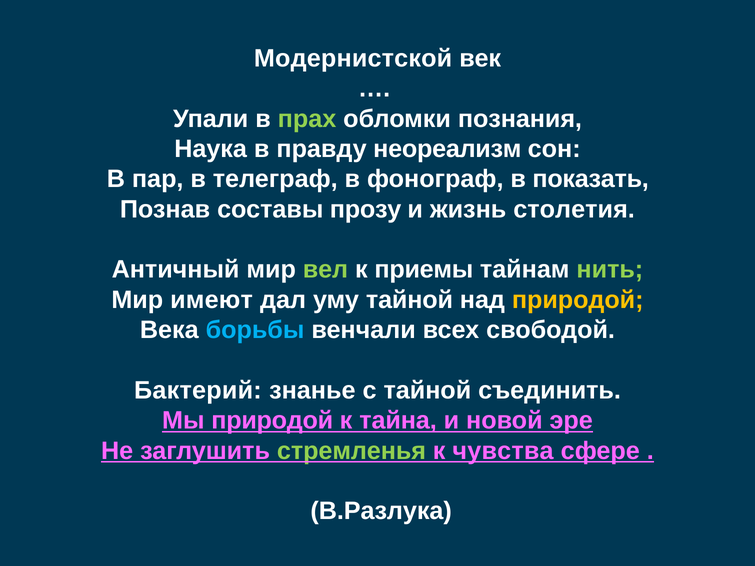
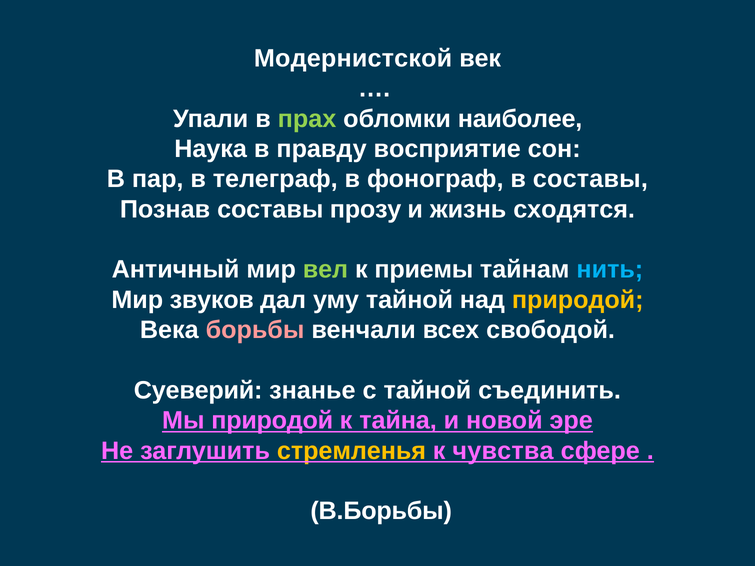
познания: познания -> наиболее (520, 119)
неореализм: неореализм -> восприятие (447, 149)
в показать: показать -> составы (590, 179)
столетия: столетия -> сходятся (574, 209)
нить colour: light green -> light blue (610, 270)
имеют: имеют -> звуков (212, 300)
борьбы colour: light blue -> pink (255, 330)
Бактерий: Бактерий -> Суеверий (198, 391)
стремленья colour: light green -> yellow (351, 451)
В.Разлука: В.Разлука -> В.Борьбы (381, 511)
